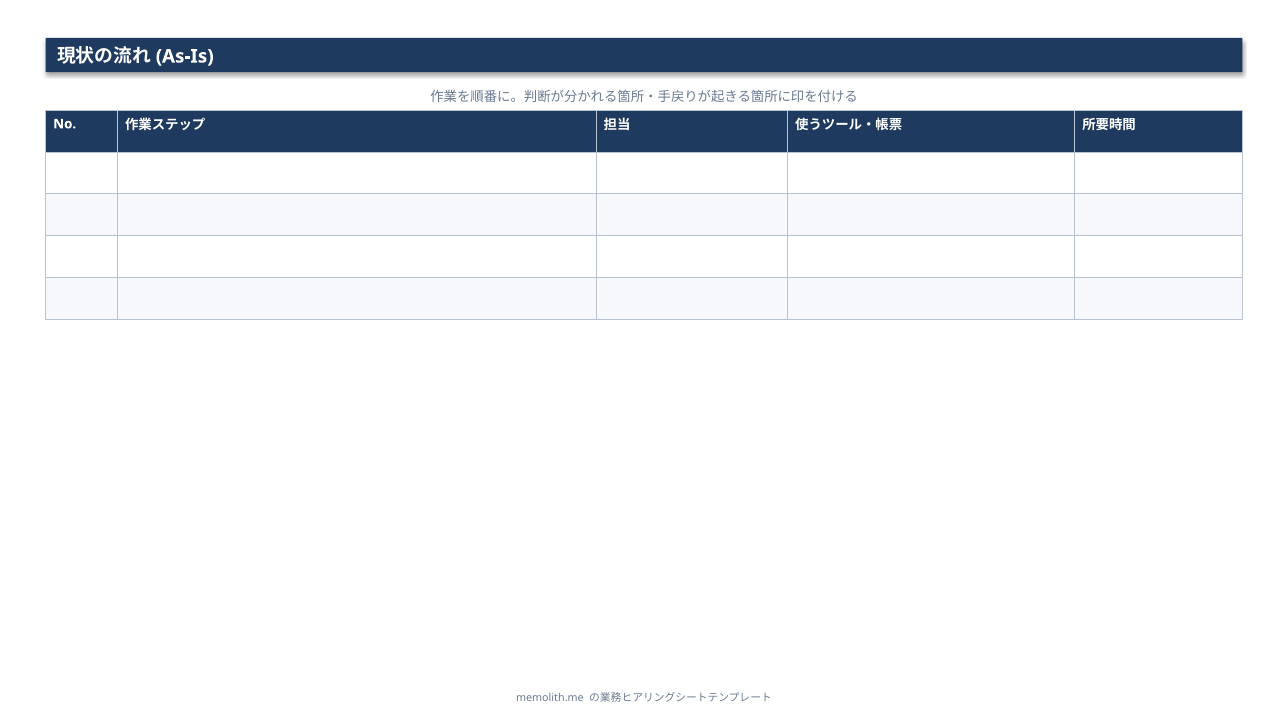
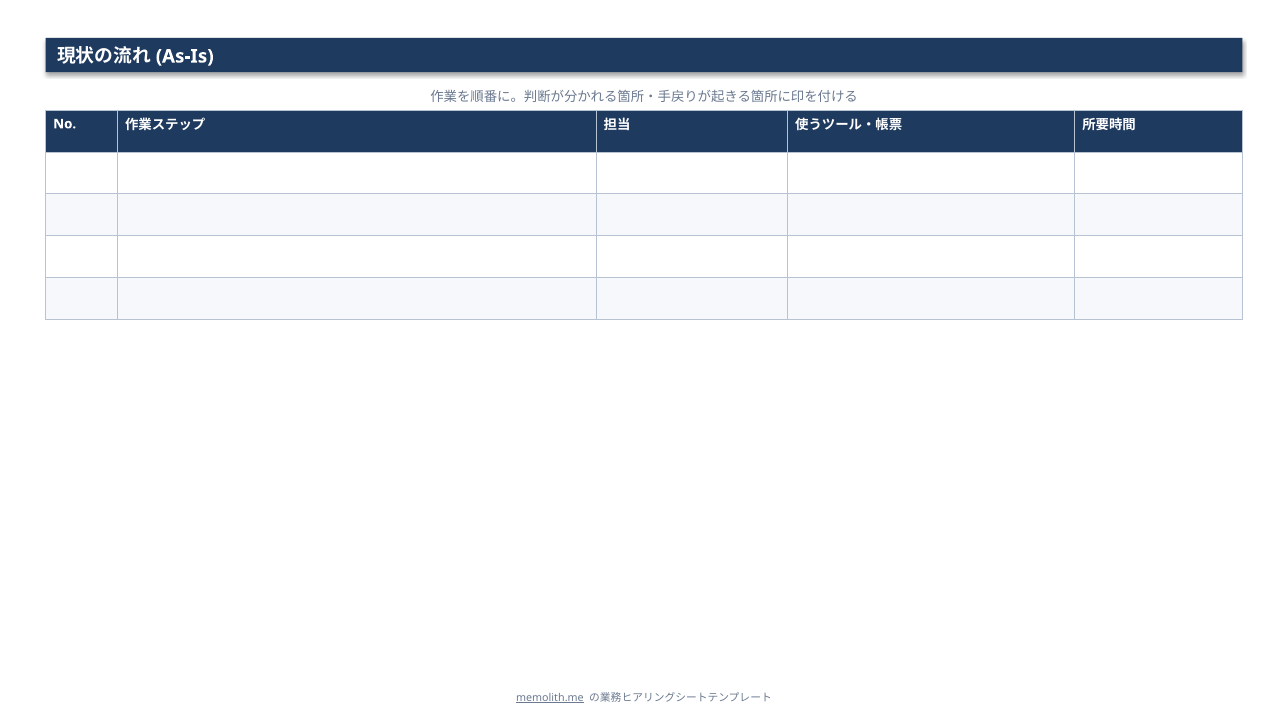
memolith.me underline: none -> present (550, 698)
